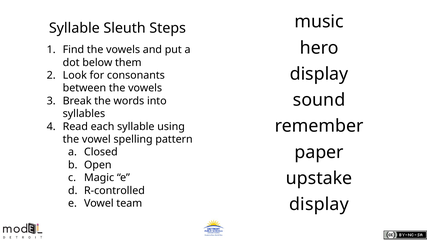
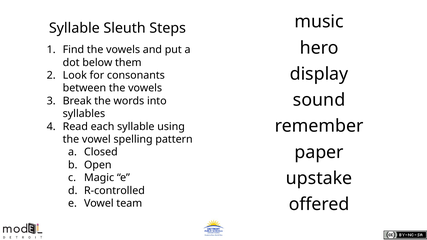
display: display -> offered (319, 204)
